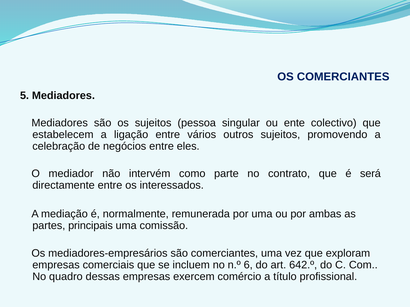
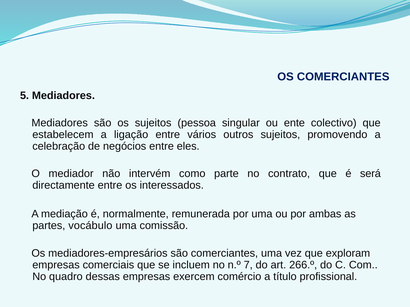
principais: principais -> vocábulo (90, 226)
6: 6 -> 7 (248, 265)
642.º: 642.º -> 266.º (303, 265)
